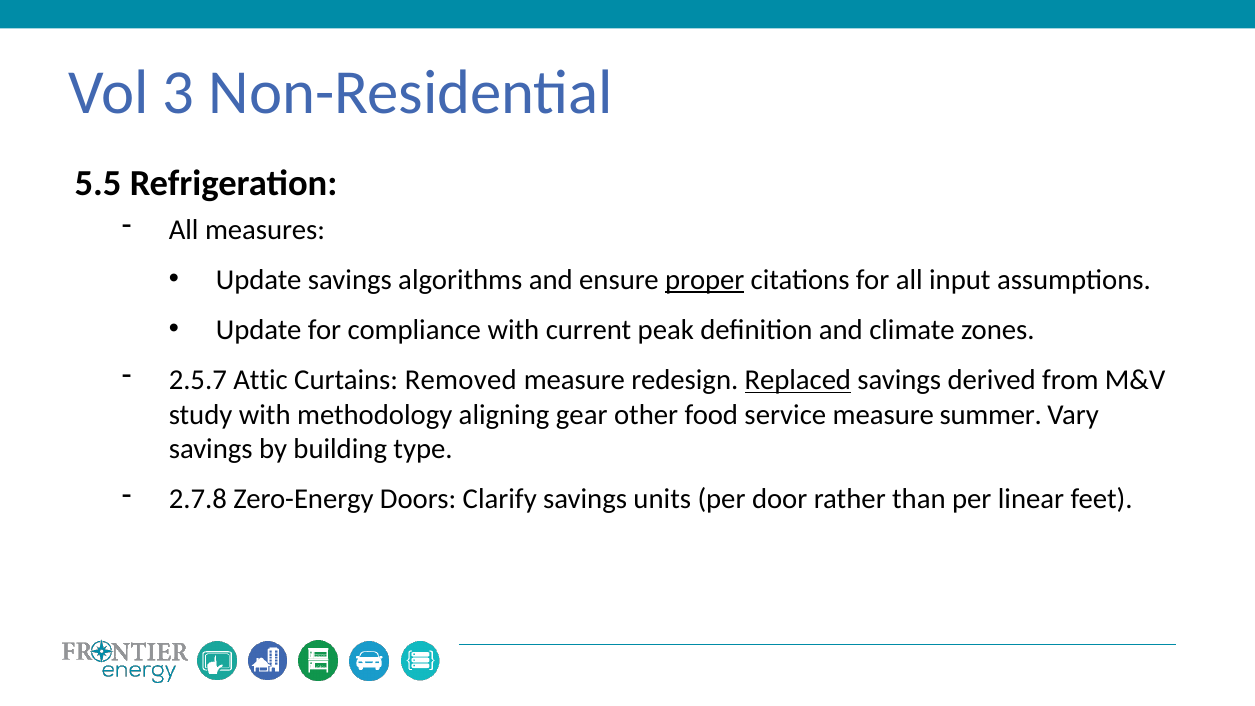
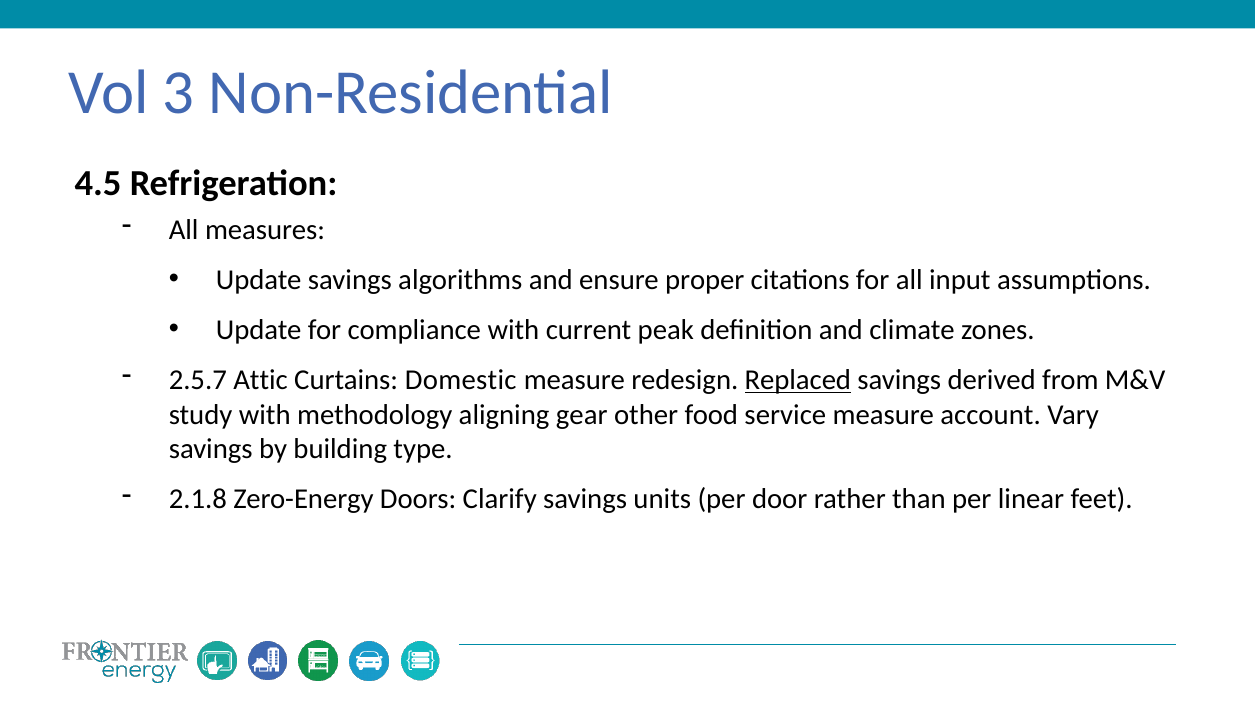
5.5: 5.5 -> 4.5 (98, 183)
proper underline: present -> none (705, 280)
Removed: Removed -> Domestic (461, 380)
summer: summer -> account (991, 415)
2.7.8: 2.7.8 -> 2.1.8 (198, 499)
